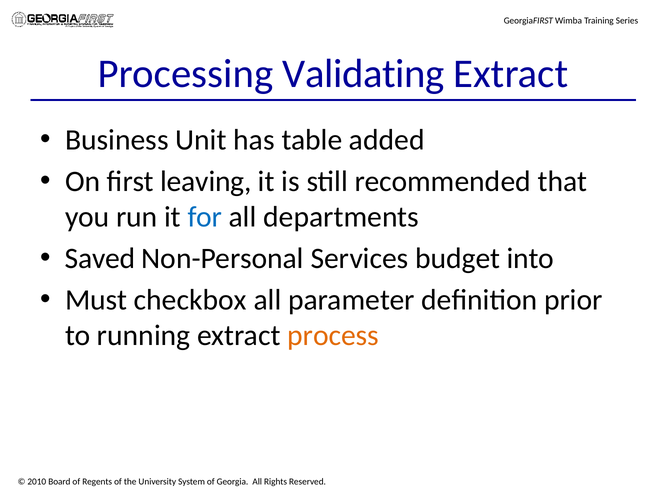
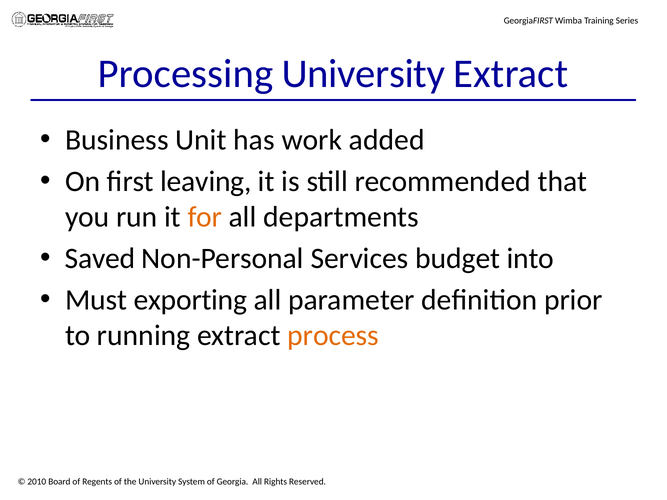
Processing Validating: Validating -> University (363, 74)
table: table -> work (312, 140)
for colour: blue -> orange (205, 217)
checkbox: checkbox -> exporting (190, 300)
